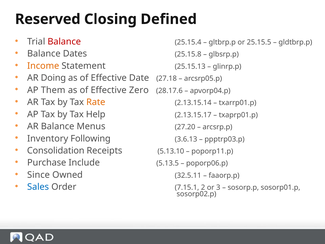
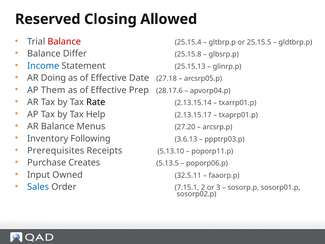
Defined: Defined -> Allowed (169, 19)
Dates: Dates -> Differ (75, 54)
Income colour: orange -> blue (43, 66)
Zero: Zero -> Prep (139, 90)
Rate colour: orange -> black (96, 102)
Consolidation: Consolidation -> Prerequisites (56, 150)
Include: Include -> Creates (84, 163)
Since: Since -> Input (39, 175)
